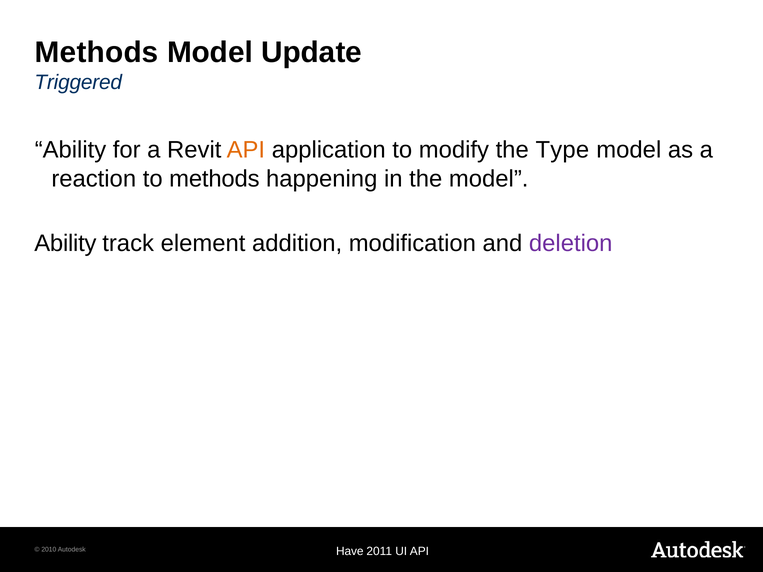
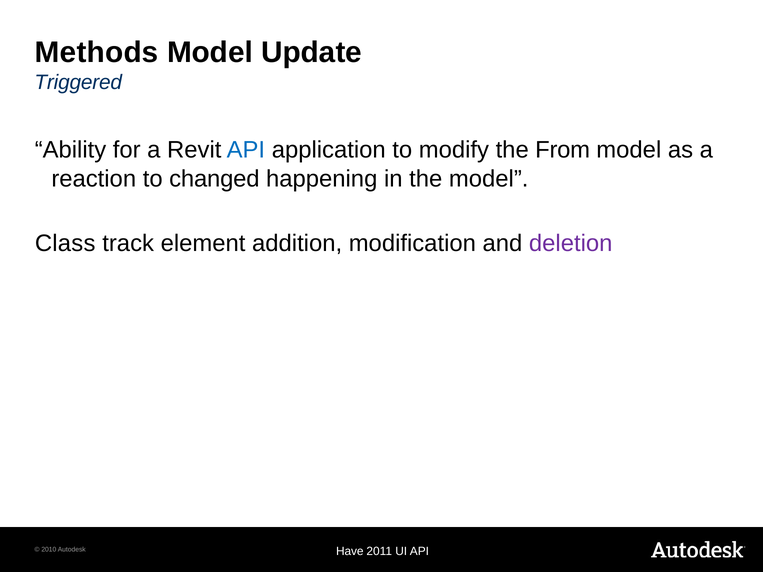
API colour: orange -> blue (246, 150)
Type: Type -> From (563, 150)
to methods: methods -> changed (214, 179)
Ability: Ability -> Class (65, 243)
